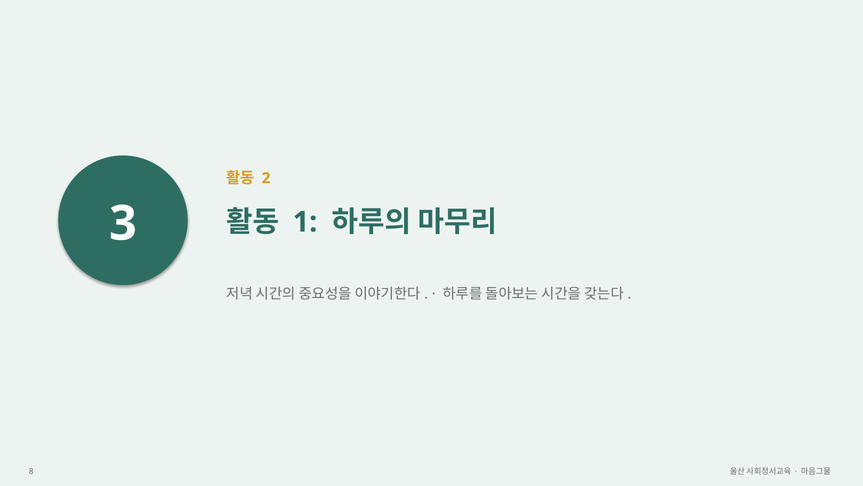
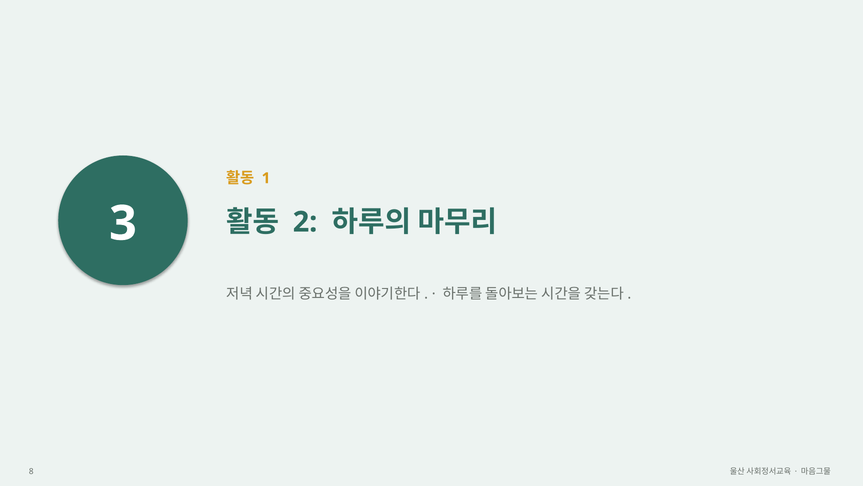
2: 2 -> 1 (266, 178)
1: 1 -> 2 (305, 222)
